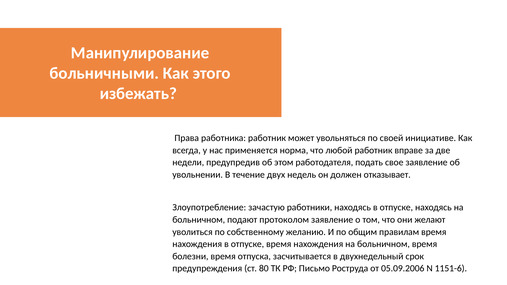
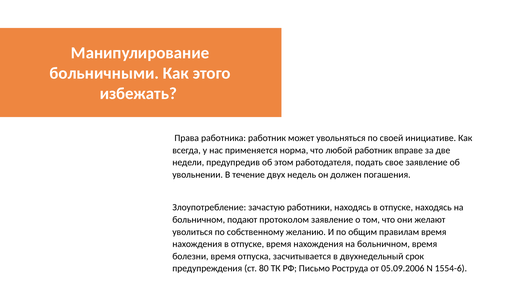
отказывает: отказывает -> погашения (387, 175)
1151-6: 1151-6 -> 1554-6 (451, 269)
